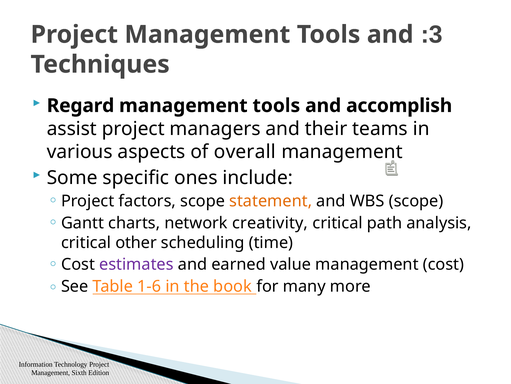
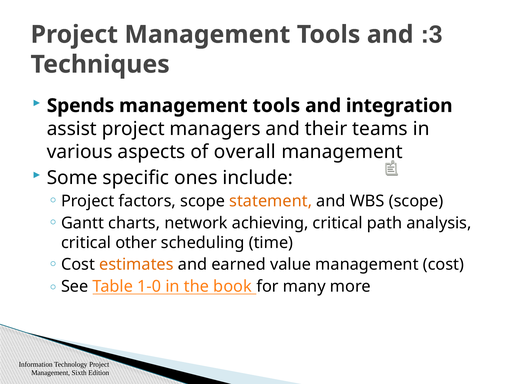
Regard: Regard -> Spends (81, 105)
accomplish: accomplish -> integration (399, 105)
creativity: creativity -> achieving (270, 223)
estimates colour: purple -> orange (136, 264)
1-6: 1-6 -> 1-0 (149, 286)
